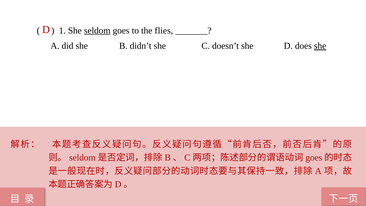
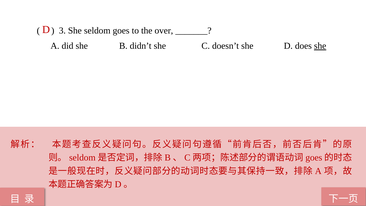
1: 1 -> 3 (62, 31)
seldom underline: present -> none (97, 31)
flies: flies -> over (164, 31)
